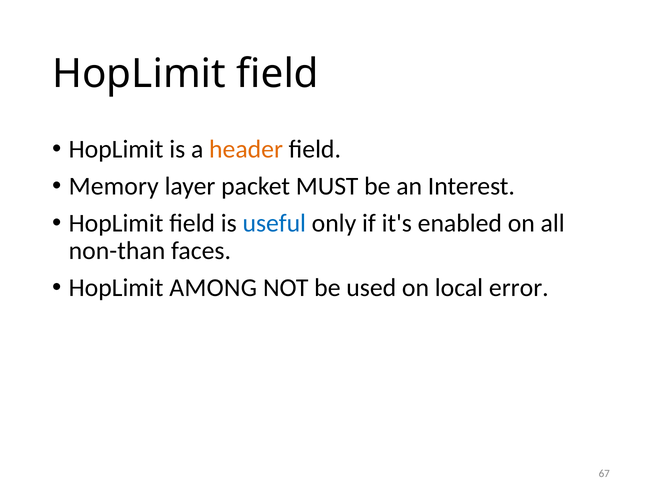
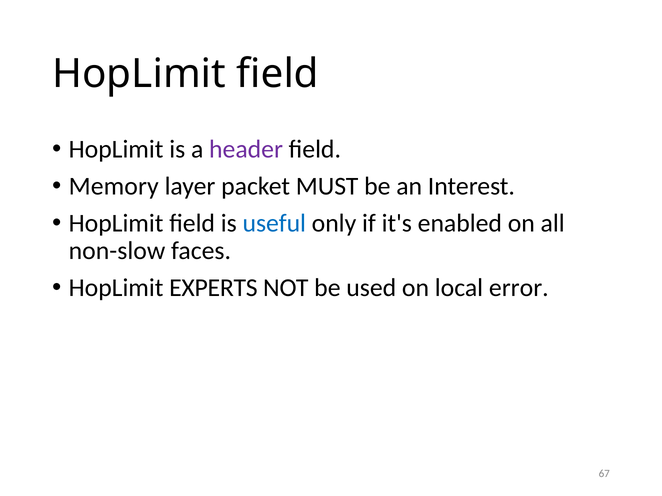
header colour: orange -> purple (246, 149)
non-than: non-than -> non-slow (117, 251)
AMONG: AMONG -> EXPERTS (213, 288)
